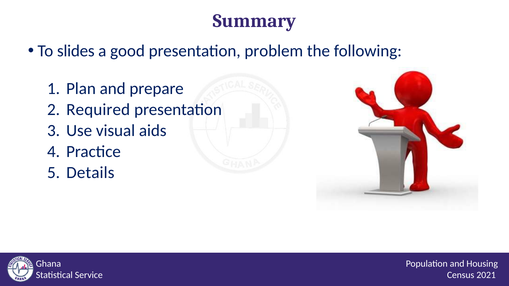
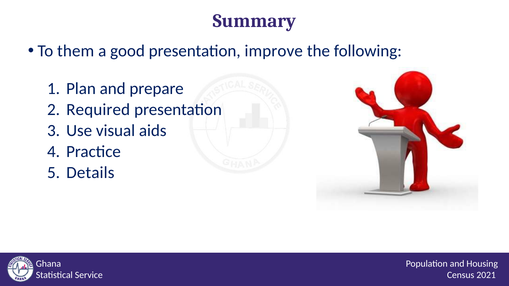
slides: slides -> them (76, 51)
problem: problem -> improve (274, 51)
